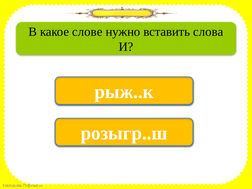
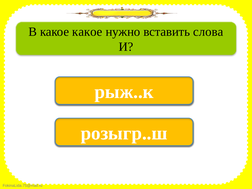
какое слове: слове -> какое (87, 32)
